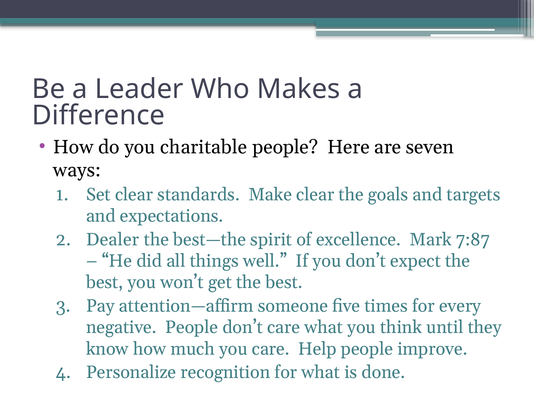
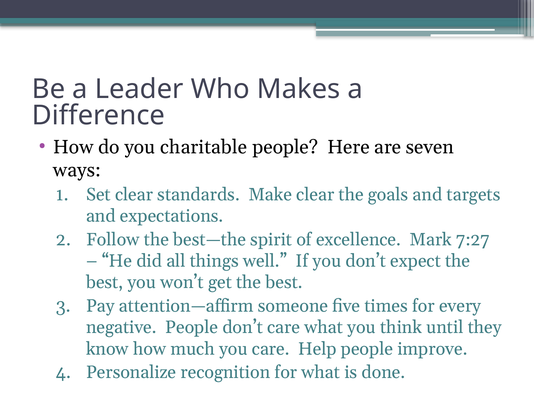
Dealer: Dealer -> Follow (113, 239)
7:87: 7:87 -> 7:27 (473, 239)
